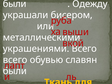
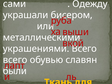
были: были -> сами (14, 4)
